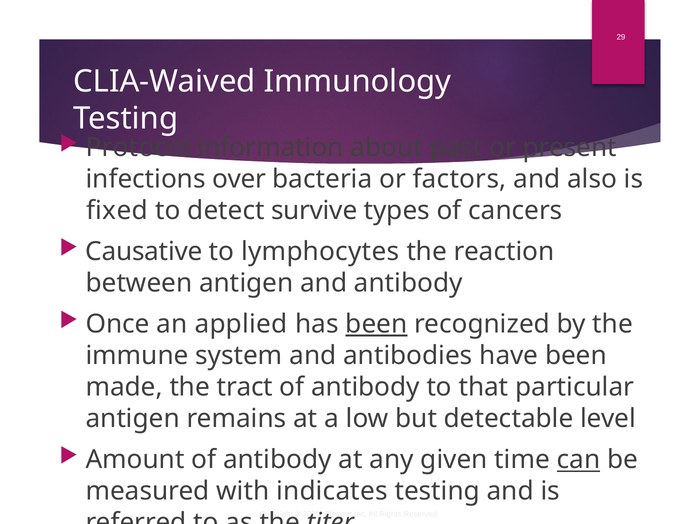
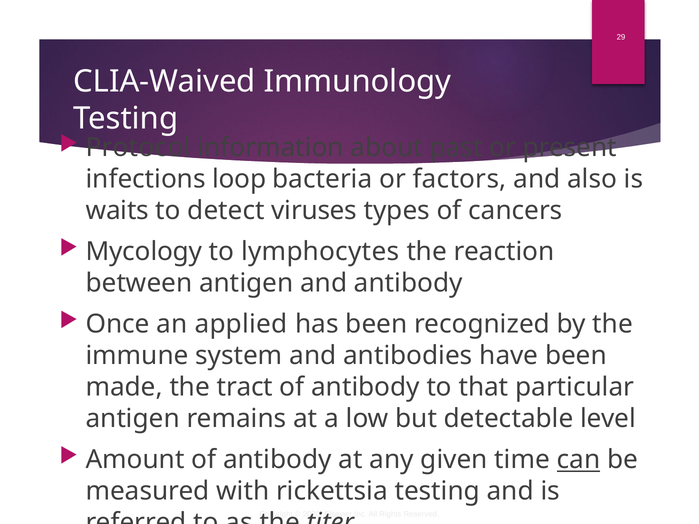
over: over -> loop (239, 179)
fixed: fixed -> waits (117, 210)
survive: survive -> viruses (314, 210)
Causative: Causative -> Mycology (144, 252)
been underline: present -> none (376, 324)
indicates: indicates -> rickettsia (332, 491)
